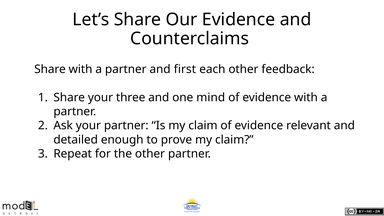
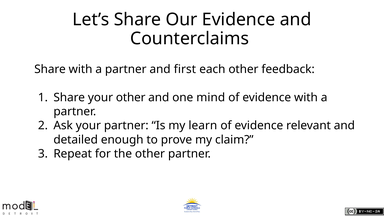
your three: three -> other (131, 97)
Is my claim: claim -> learn (203, 126)
